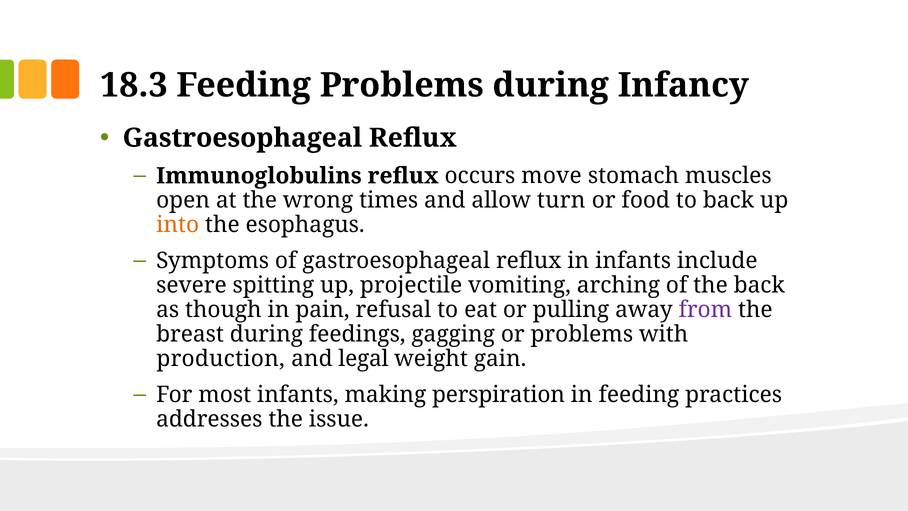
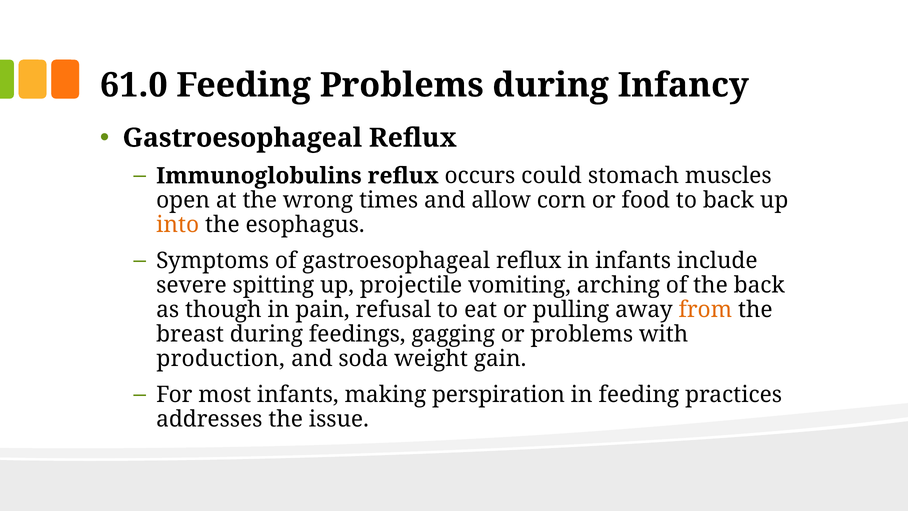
18.3: 18.3 -> 61.0 (134, 85)
move: move -> could (551, 176)
turn: turn -> corn (561, 200)
from colour: purple -> orange (705, 310)
legal: legal -> soda (363, 359)
